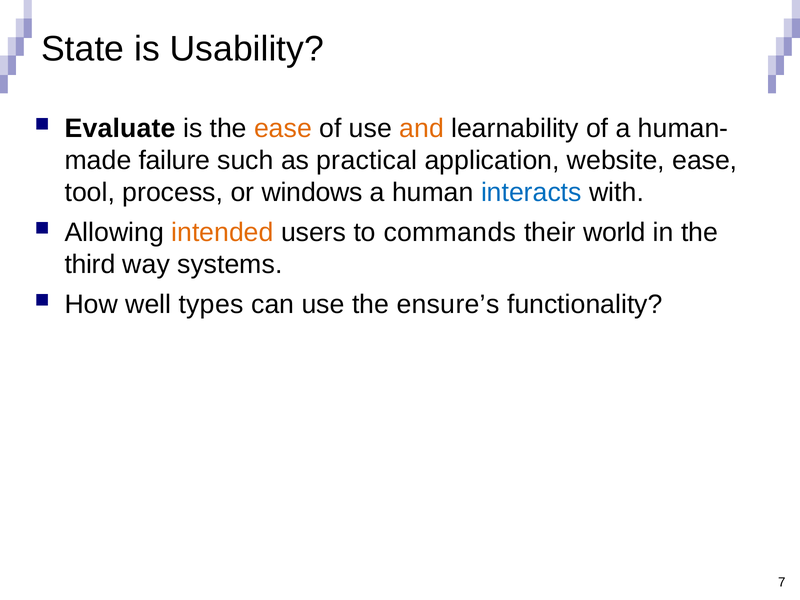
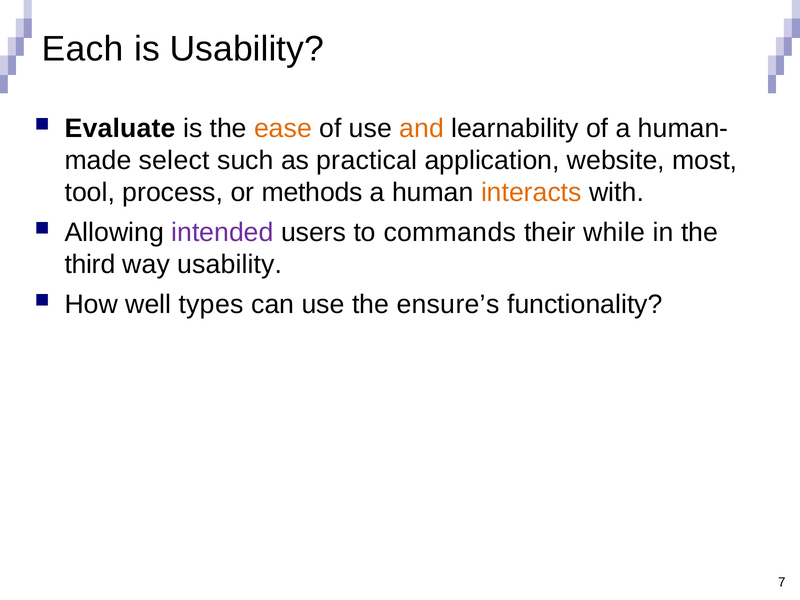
State: State -> Each (83, 49)
failure: failure -> select (174, 161)
website ease: ease -> most (705, 161)
windows: windows -> methods (312, 193)
interacts colour: blue -> orange (531, 193)
intended colour: orange -> purple (222, 233)
world: world -> while (614, 233)
way systems: systems -> usability (230, 265)
